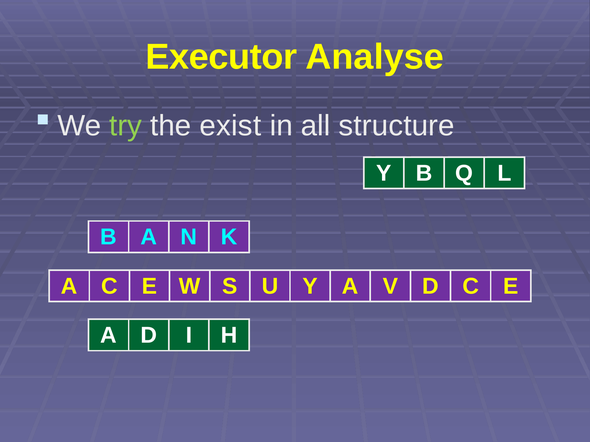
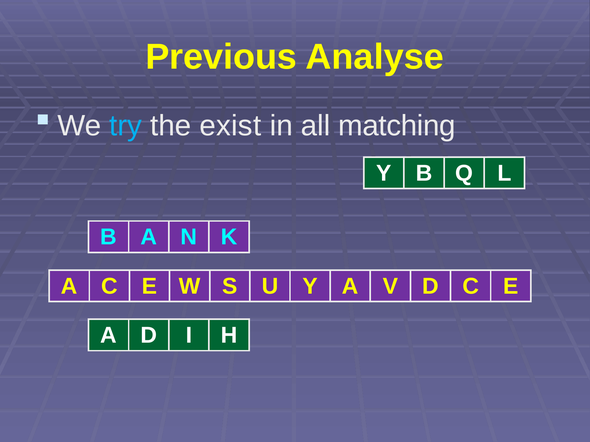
Executor: Executor -> Previous (221, 57)
try colour: light green -> light blue (126, 126)
structure: structure -> matching (397, 126)
